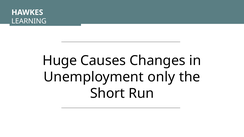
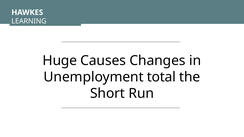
only: only -> total (161, 77)
